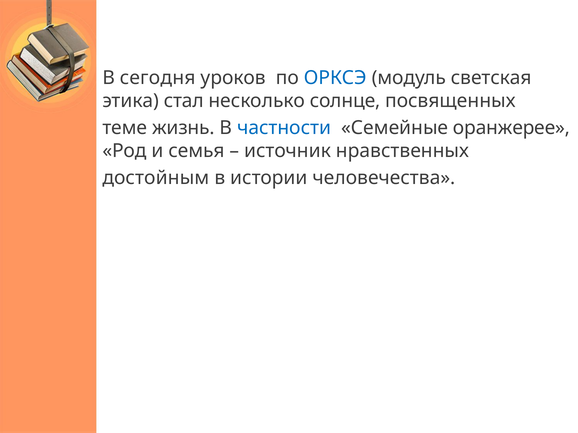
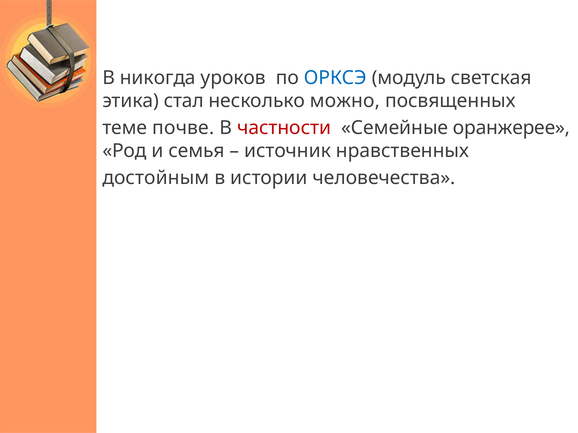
сегодня: сегодня -> никогда (158, 78)
солнце: солнце -> можно (345, 101)
жизнь: жизнь -> почве (183, 128)
частности colour: blue -> red (284, 128)
